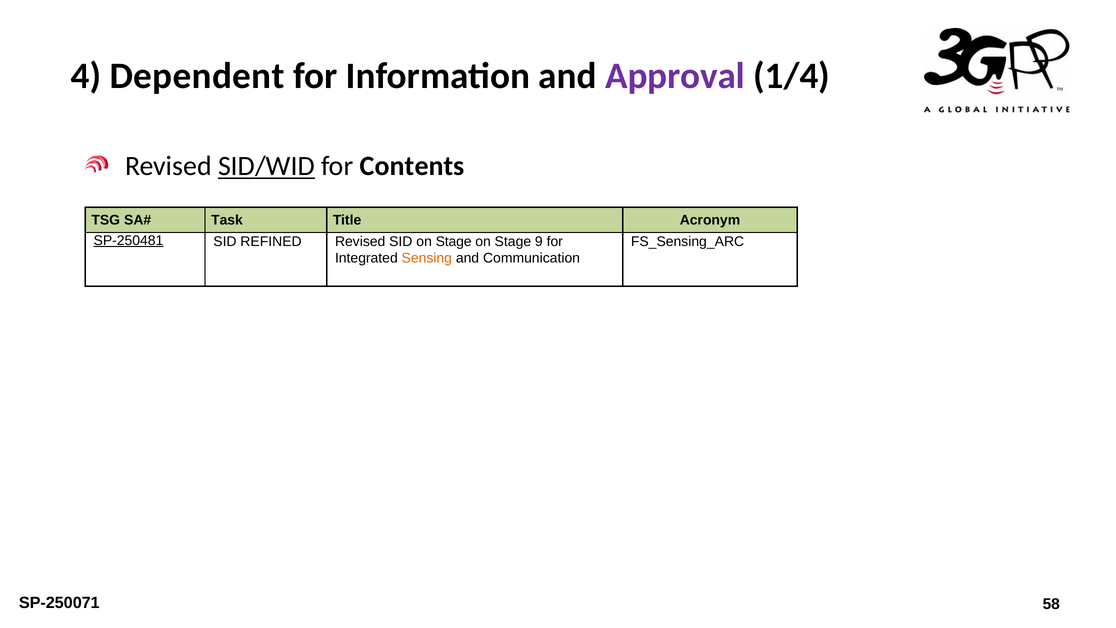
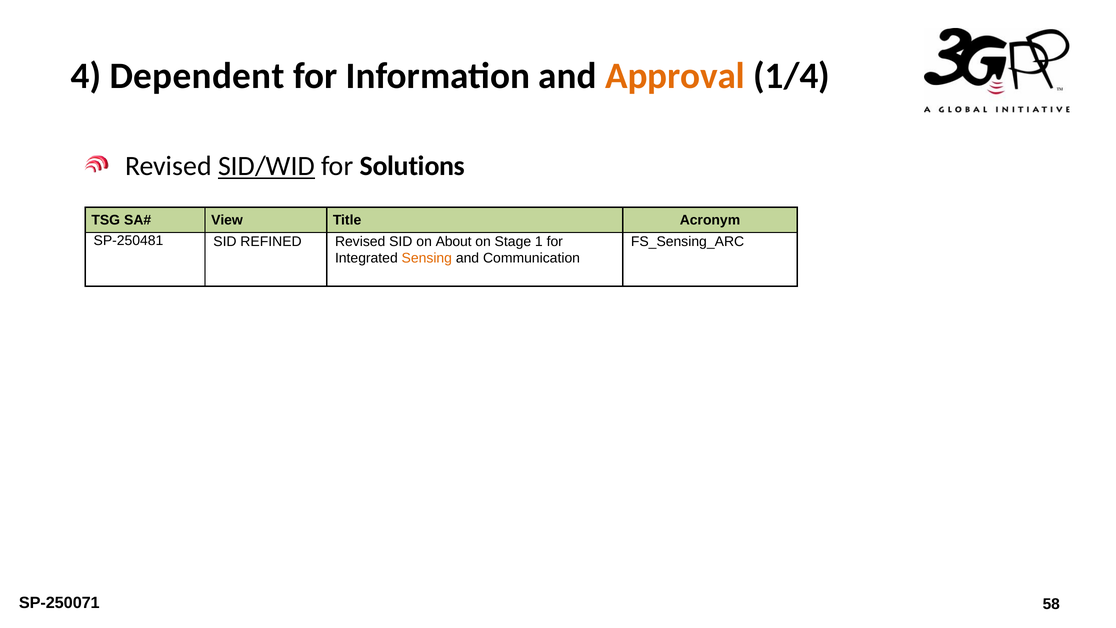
Approval colour: purple -> orange (675, 76)
Contents: Contents -> Solutions (412, 166)
Task: Task -> View (227, 220)
SP-250481 underline: present -> none (128, 240)
SID on Stage: Stage -> About (454, 241)
9: 9 -> 1 (539, 241)
